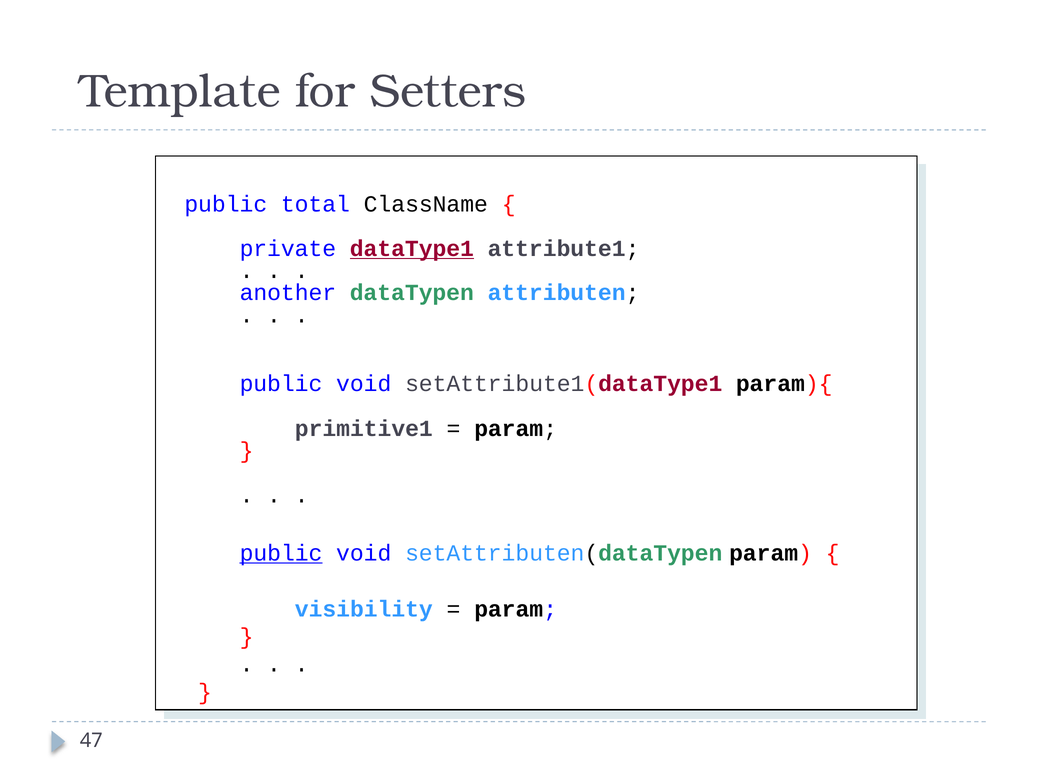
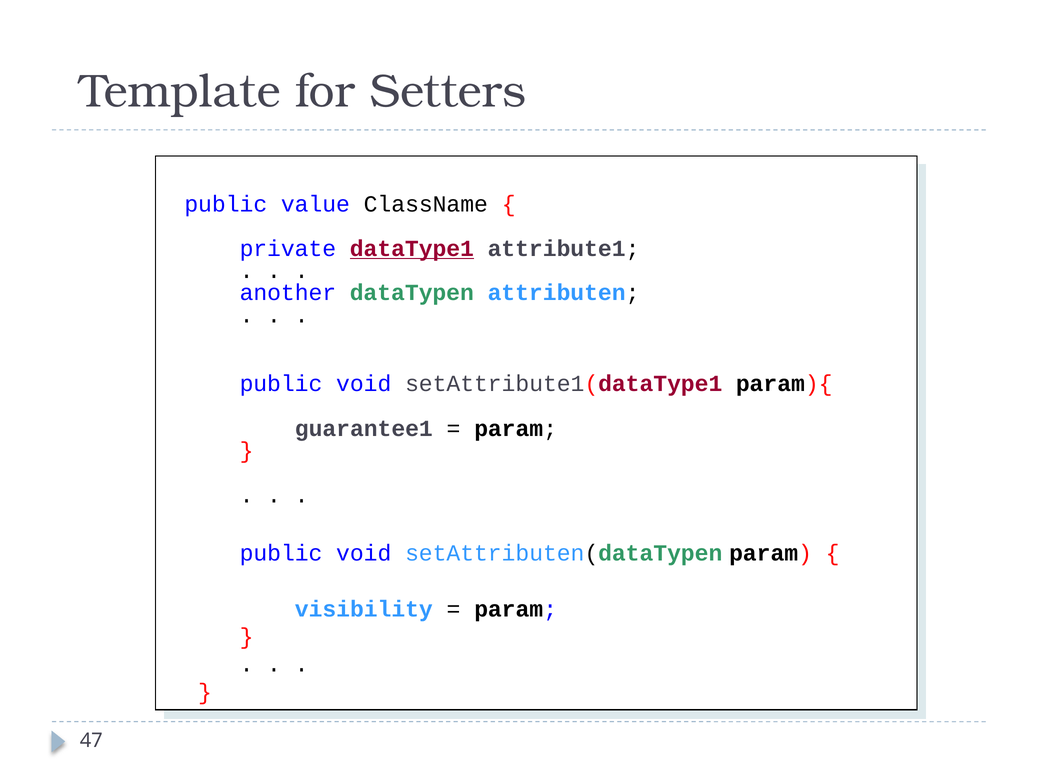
total: total -> value (315, 204)
primitive1: primitive1 -> guarantee1 (364, 428)
public underline: present -> none (281, 553)
